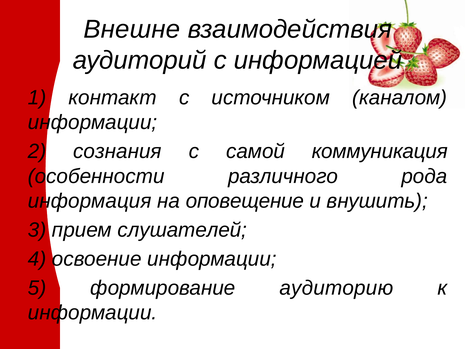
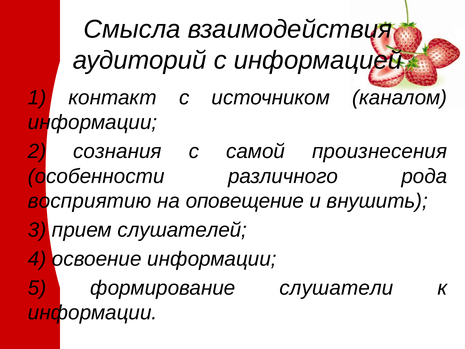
Внешне: Внешне -> Смысла (132, 29)
коммуникация: коммуникация -> произнесения (380, 151)
информация: информация -> восприятию (90, 201)
аудиторию: аудиторию -> слушатели (336, 288)
